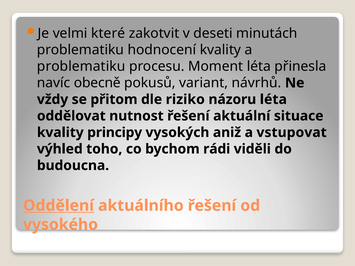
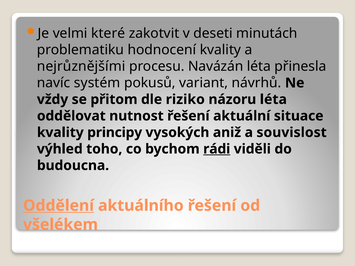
problematiku: problematiku -> nejrůznějšími (81, 66)
Moment: Moment -> Navázán (216, 66)
obecně: obecně -> systém (97, 83)
vstupovat: vstupovat -> souvislost (292, 133)
rádi underline: none -> present (217, 149)
vysokého: vysokého -> všelékem (61, 225)
